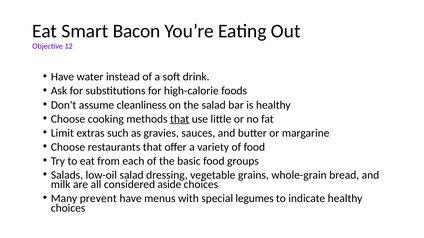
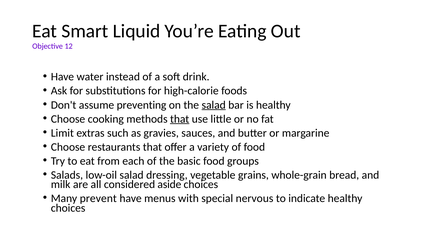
Bacon: Bacon -> Liquid (137, 31)
cleanliness: cleanliness -> preventing (142, 105)
salad underline: none -> present (214, 105)
legumes: legumes -> nervous (255, 199)
